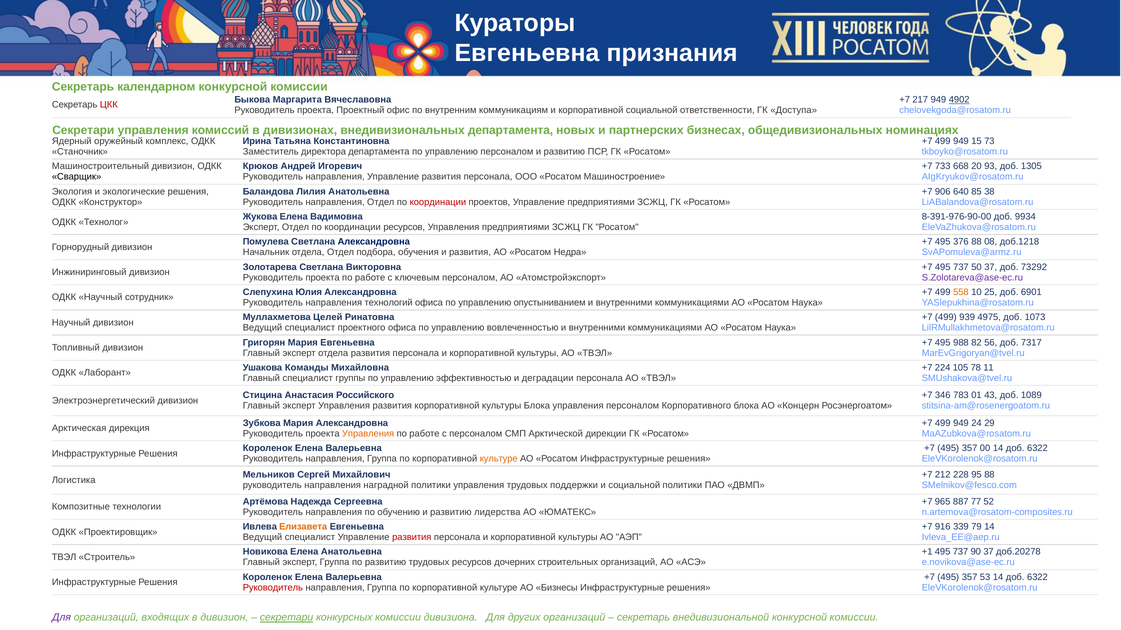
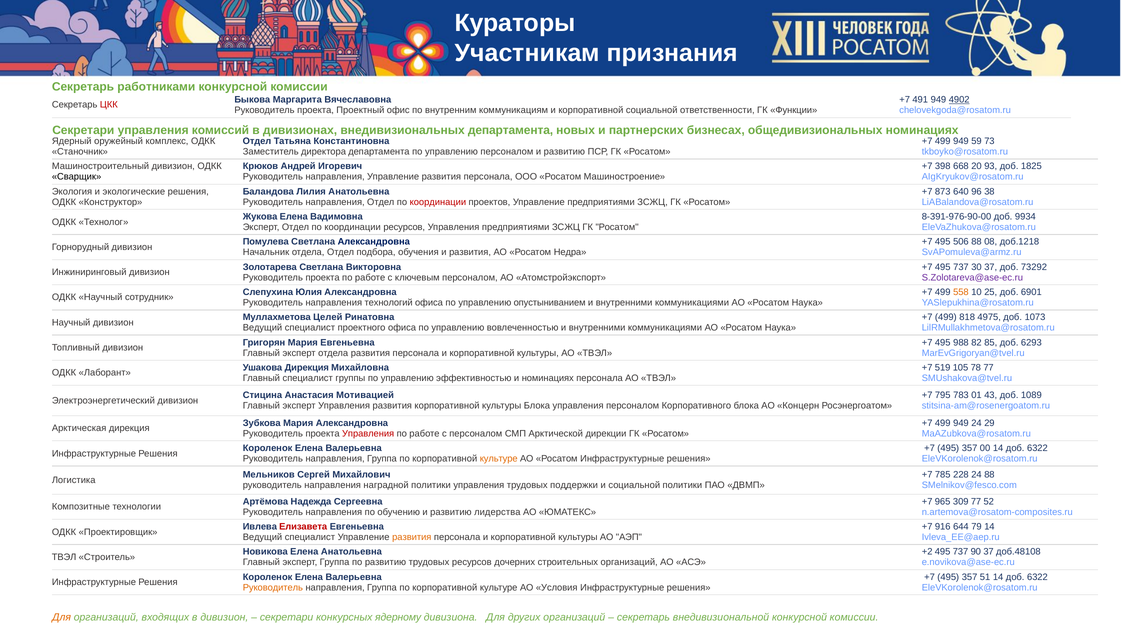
Евгеньевна: Евгеньевна -> Участникам (527, 53)
календарном: календарном -> работниками (156, 87)
217: 217 -> 491 (920, 100)
Доступа: Доступа -> Функции (794, 110)
Ирина: Ирина -> Отдел (257, 141)
15: 15 -> 59 (976, 141)
733: 733 -> 398 (943, 167)
1305: 1305 -> 1825 (1031, 167)
906: 906 -> 873 (943, 192)
85: 85 -> 96 (976, 192)
376: 376 -> 506 (961, 242)
50: 50 -> 30 (976, 267)
939: 939 -> 818 (967, 318)
56: 56 -> 85 (991, 343)
7317: 7317 -> 6293 (1031, 343)
Ушакова Команды: Команды -> Дирекция (307, 368)
224: 224 -> 519 (943, 368)
78 11: 11 -> 77 (989, 368)
и деградации: деградации -> номинациях (548, 378)
Российского: Российского -> Мотивацией (365, 396)
346: 346 -> 795 (943, 396)
Управления colour: orange -> red (368, 434)
212: 212 -> 785 (943, 475)
228 95: 95 -> 24 (976, 475)
887: 887 -> 309 (961, 502)
Елизавета colour: orange -> red (303, 527)
339: 339 -> 644 (961, 527)
развития colour: red -> orange (412, 538)
+1: +1 -> +2 (927, 552)
доб.20278: доб.20278 -> доб.48108 (1018, 552)
53: 53 -> 51 (985, 578)
Руководитель colour: red -> orange (273, 588)
Бизнесы: Бизнесы -> Условия (557, 588)
Для colour: purple -> orange (62, 618)
секретари underline: present -> none (287, 618)
конкурсных комиссии: комиссии -> ядерному (398, 618)
